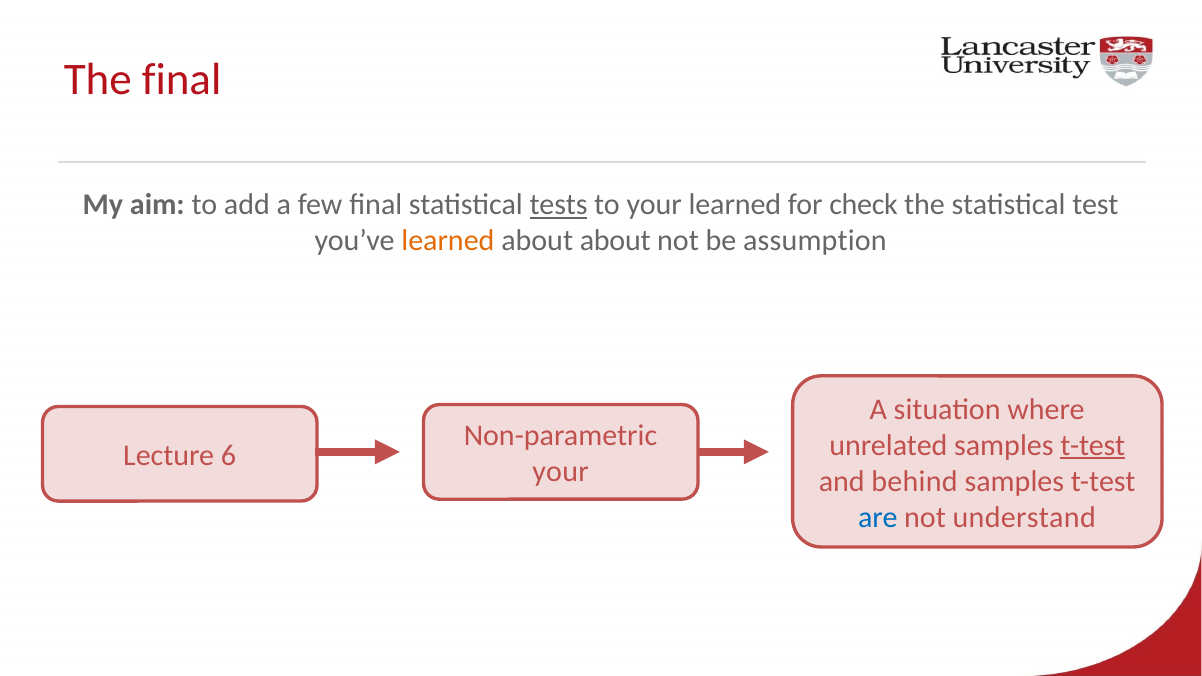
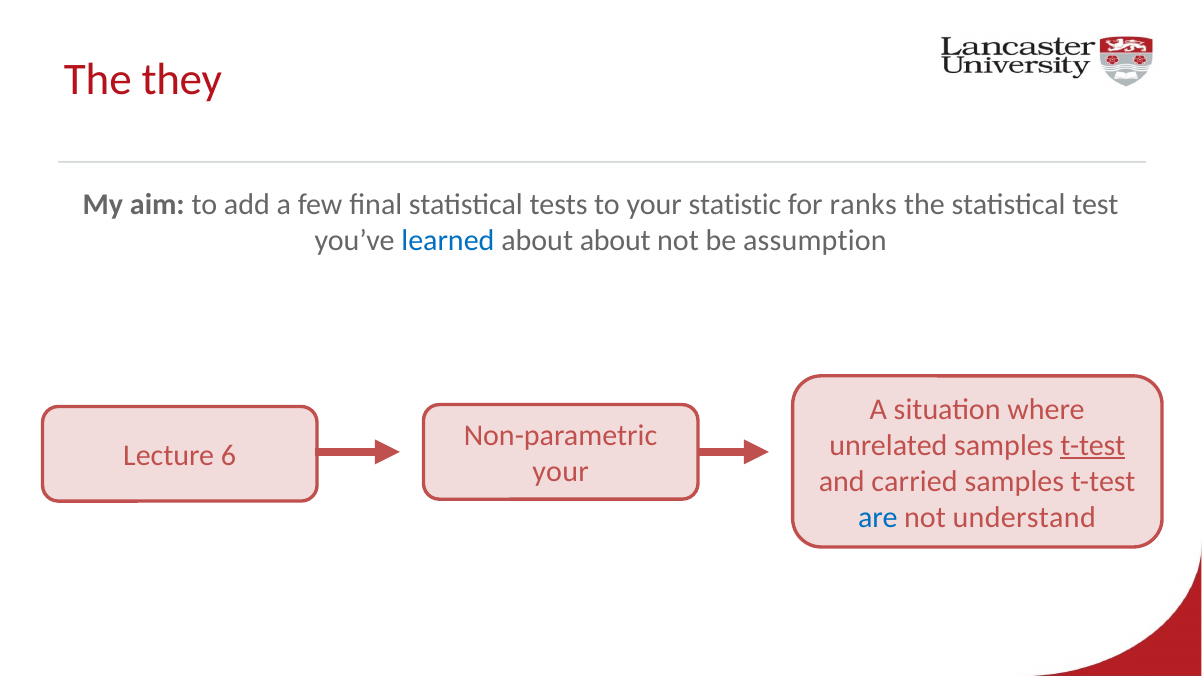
The final: final -> they (182, 80)
tests underline: present -> none (559, 205)
your learned: learned -> statistic (735, 205)
check: check -> ranks (863, 205)
learned colour: orange -> blue (448, 241)
behind: behind -> carried (915, 482)
